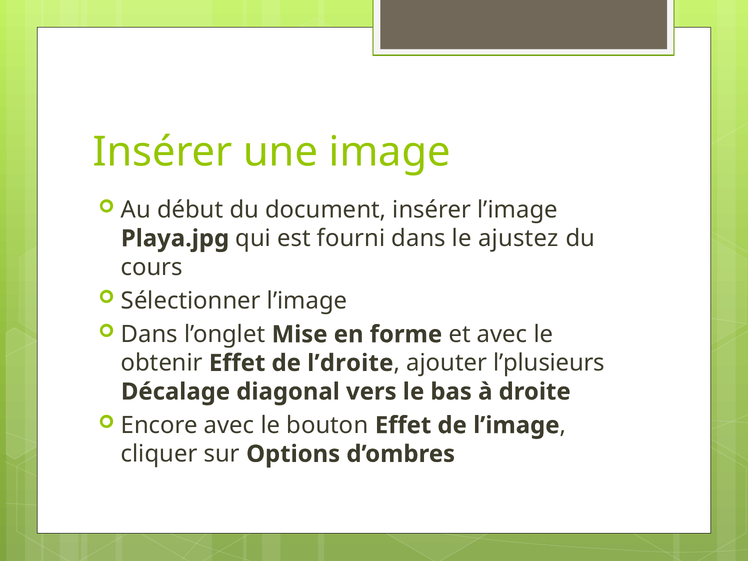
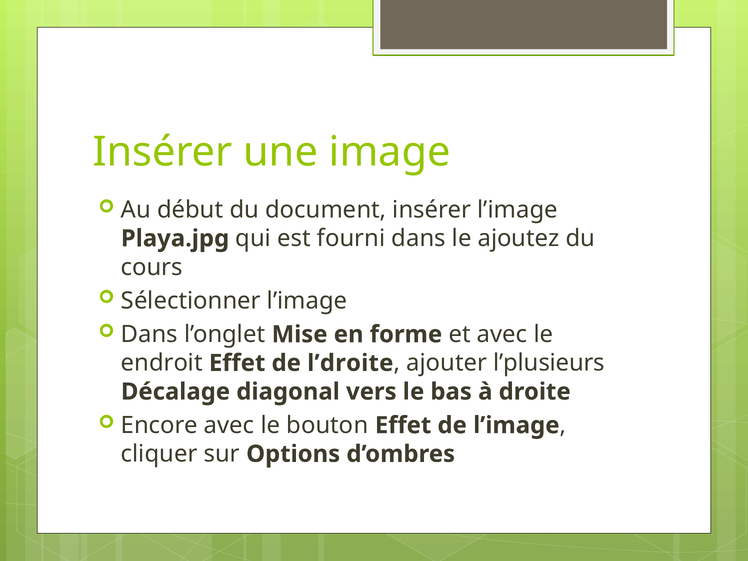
ajustez: ajustez -> ajoutez (519, 238)
obtenir: obtenir -> endroit (162, 363)
